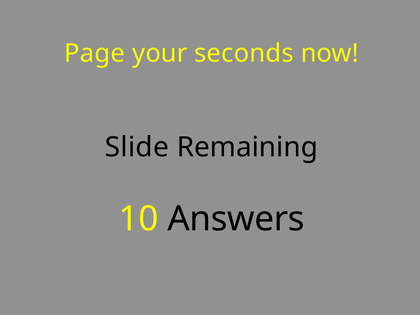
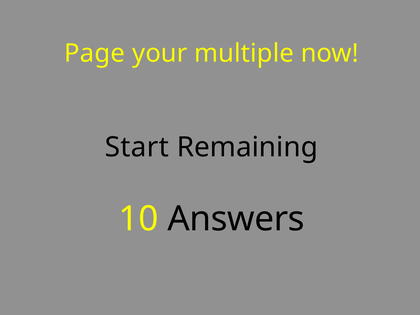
seconds: seconds -> multiple (244, 53)
Slide: Slide -> Start (137, 147)
